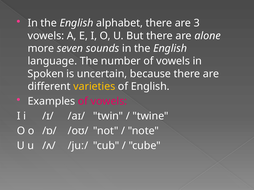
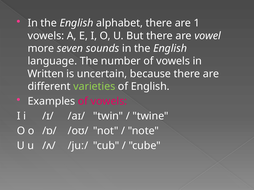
3: 3 -> 1 (197, 23)
alone: alone -> vowel (208, 36)
Spoken: Spoken -> Written (46, 74)
varieties colour: yellow -> light green (94, 87)
